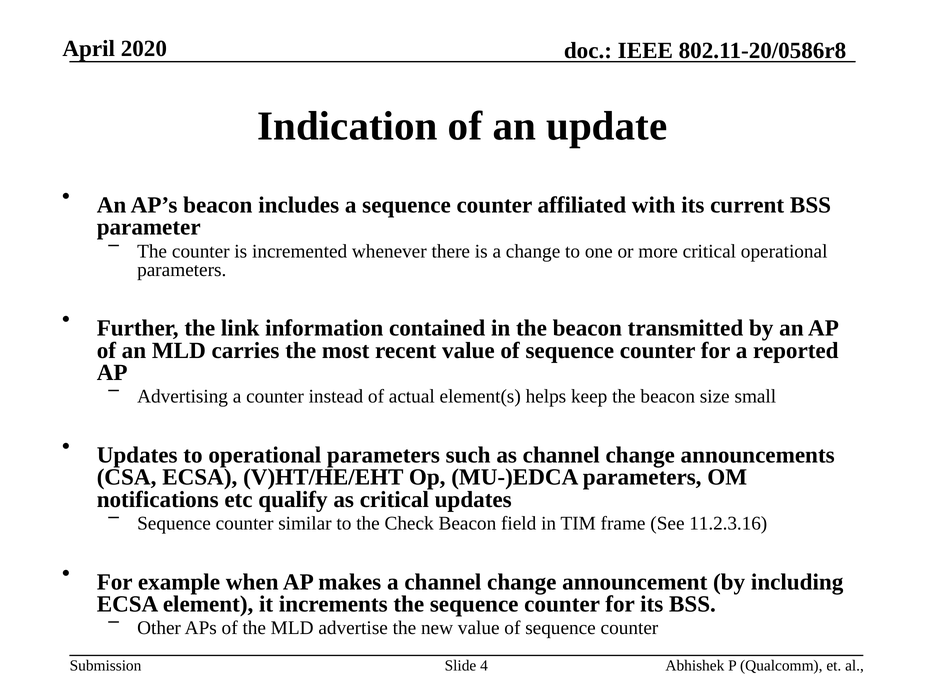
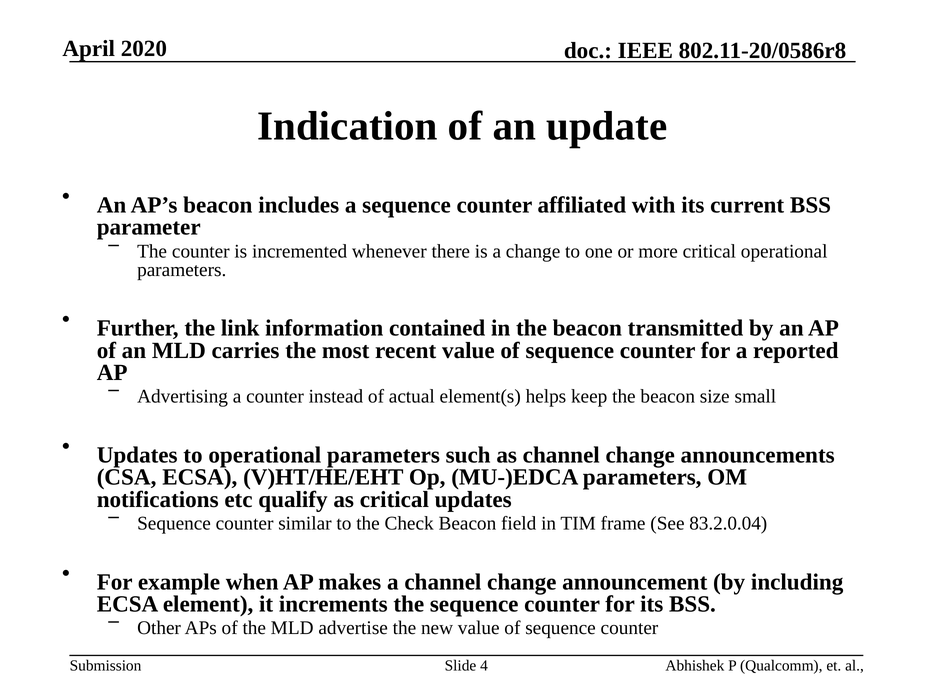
11.2.3.16: 11.2.3.16 -> 83.2.0.04 (728, 523)
